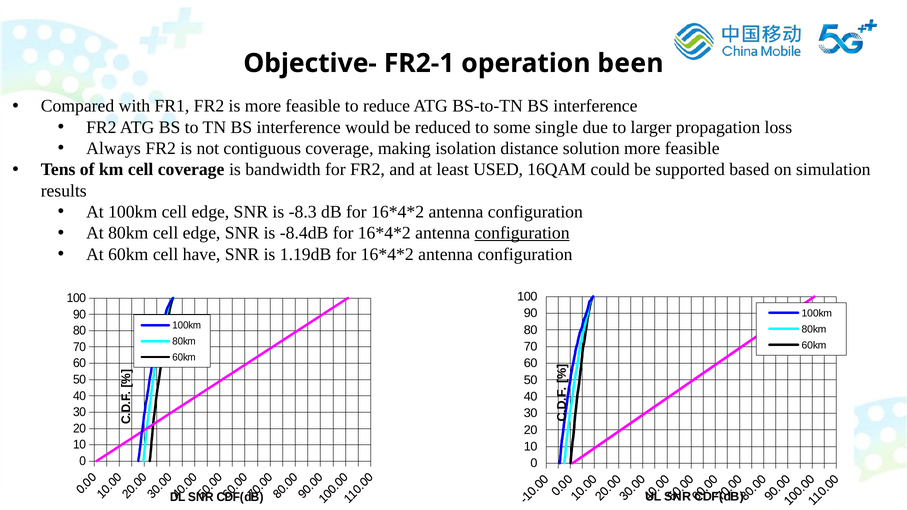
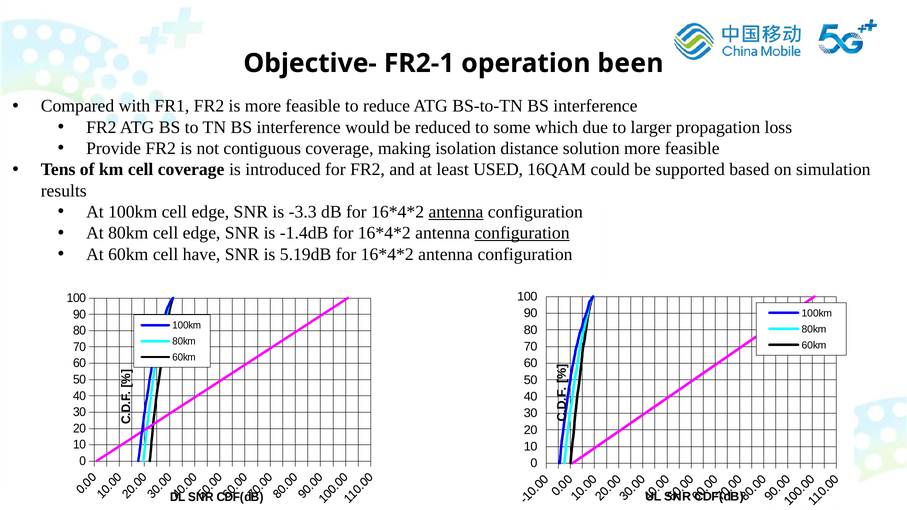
single: single -> which (557, 127)
Always: Always -> Provide (114, 149)
bandwidth: bandwidth -> introduced (283, 170)
-8.3: -8.3 -> -3.3 (303, 212)
antenna underline: none -> present (456, 212)
-8.4dB: -8.4dB -> -1.4dB (304, 233)
1.19dB: 1.19dB -> 5.19dB (306, 254)
